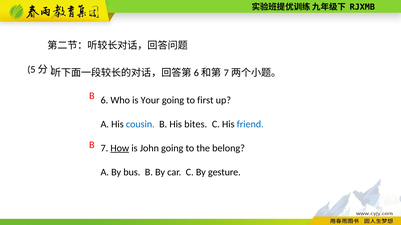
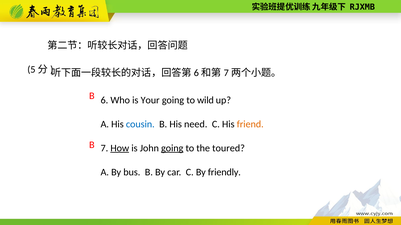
first: first -> wild (205, 100)
bites: bites -> need (196, 124)
friend colour: blue -> orange (250, 124)
going underline: none -> present (172, 149)
belong: belong -> toured (229, 149)
gesture: gesture -> friendly (224, 173)
